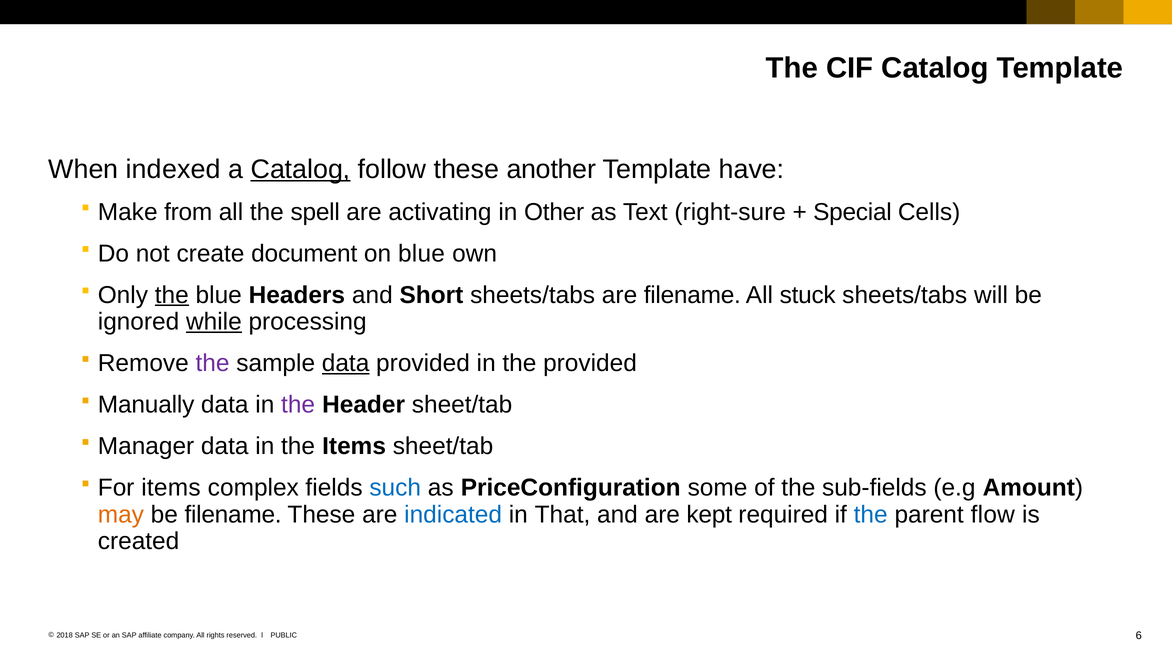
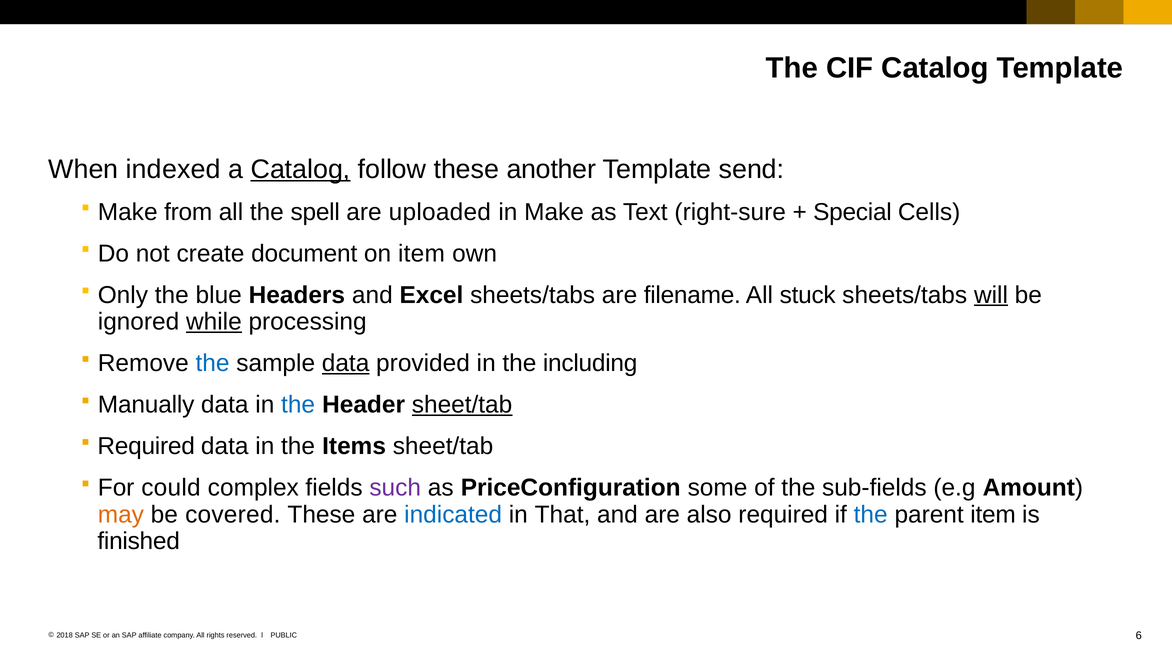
have: have -> send (752, 169)
activating: activating -> uploaded (440, 212)
in Other: Other -> Make (554, 212)
on blue: blue -> item (421, 254)
the underline: present -> none (172, 295)
Short: Short -> Excel (431, 295)
will underline: none -> present (991, 295)
the colour: purple -> blue (213, 363)
the provided: provided -> including (590, 363)
the colour: purple -> blue (298, 405)
sheet/tab underline: none -> present (462, 405)
Manager: Manager -> Required (146, 446)
For items: items -> could (171, 488)
such colour: blue -> purple (395, 488)
be filename: filename -> covered (233, 515)
kept: kept -> also (709, 515)
parent flow: flow -> item (993, 515)
created: created -> finished (139, 541)
